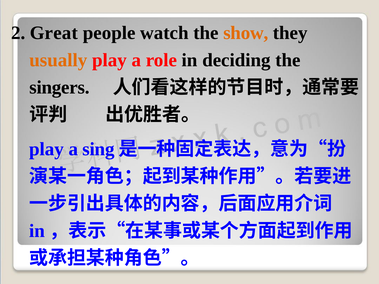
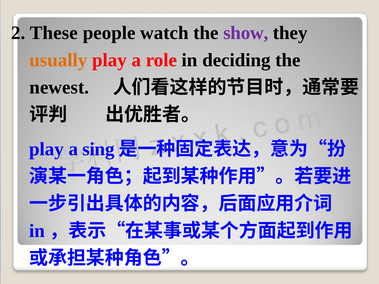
Great: Great -> These (54, 33)
show colour: orange -> purple (246, 33)
singers: singers -> newest (59, 87)
